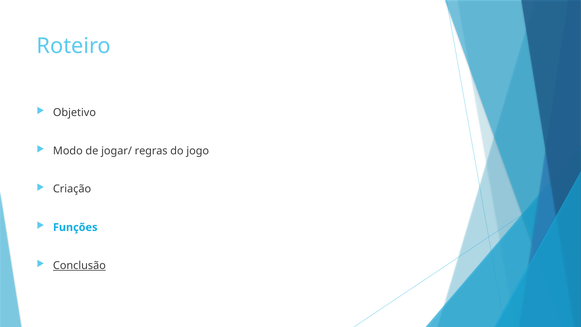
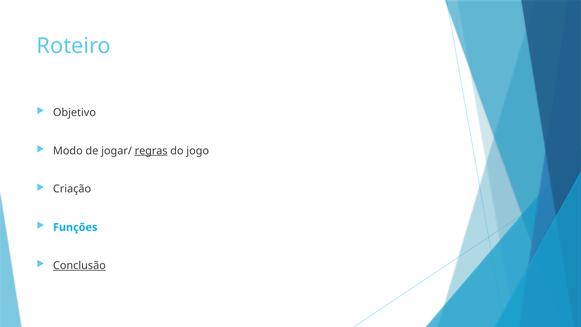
regras underline: none -> present (151, 151)
